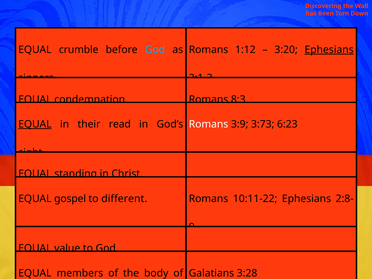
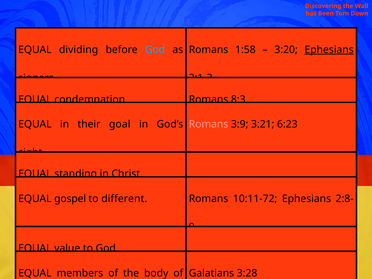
crumble: crumble -> dividing (79, 50)
1:12: 1:12 -> 1:58 (245, 50)
EQUAL underline: present -> none (35, 124)
read: read -> goal (120, 124)
Romans colour: white -> pink (209, 124)
3:73: 3:73 -> 3:21 (263, 124)
10:11-22: 10:11-22 -> 10:11-72 (255, 199)
